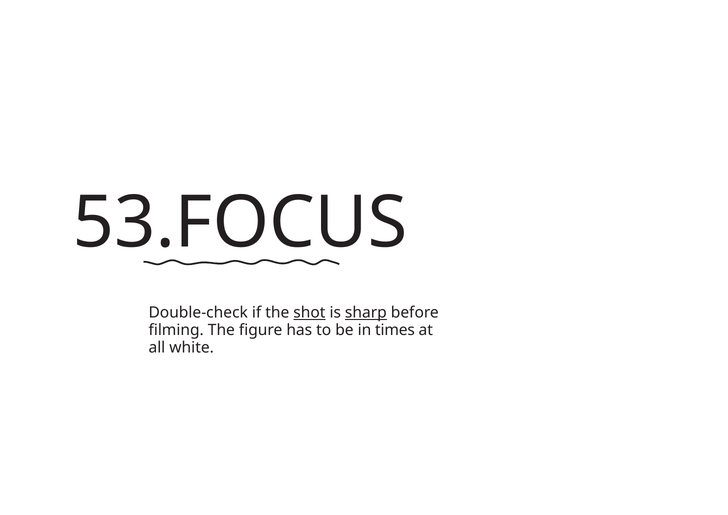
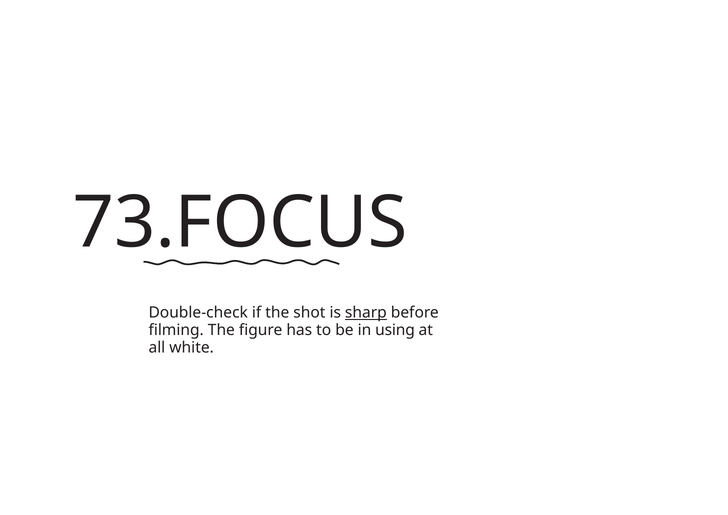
53.FOCUS: 53.FOCUS -> 73.FOCUS (240, 223)
shot underline: present -> none (309, 313)
times: times -> using (395, 330)
